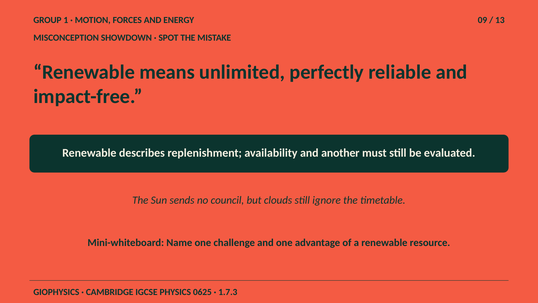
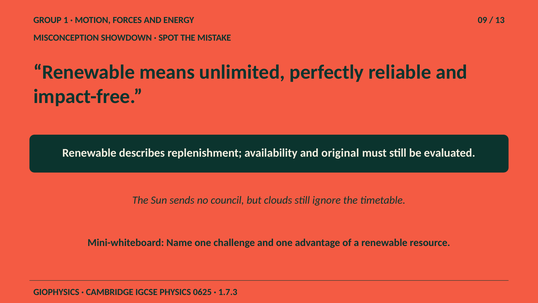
another: another -> original (340, 153)
